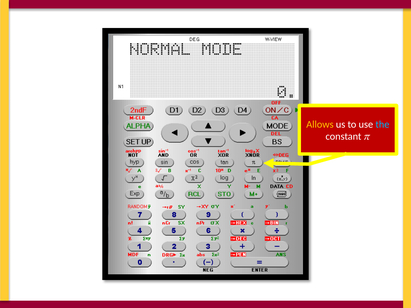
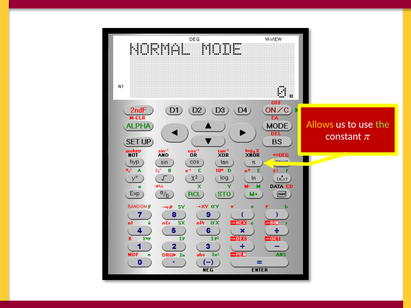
the colour: light blue -> light green (382, 124)
